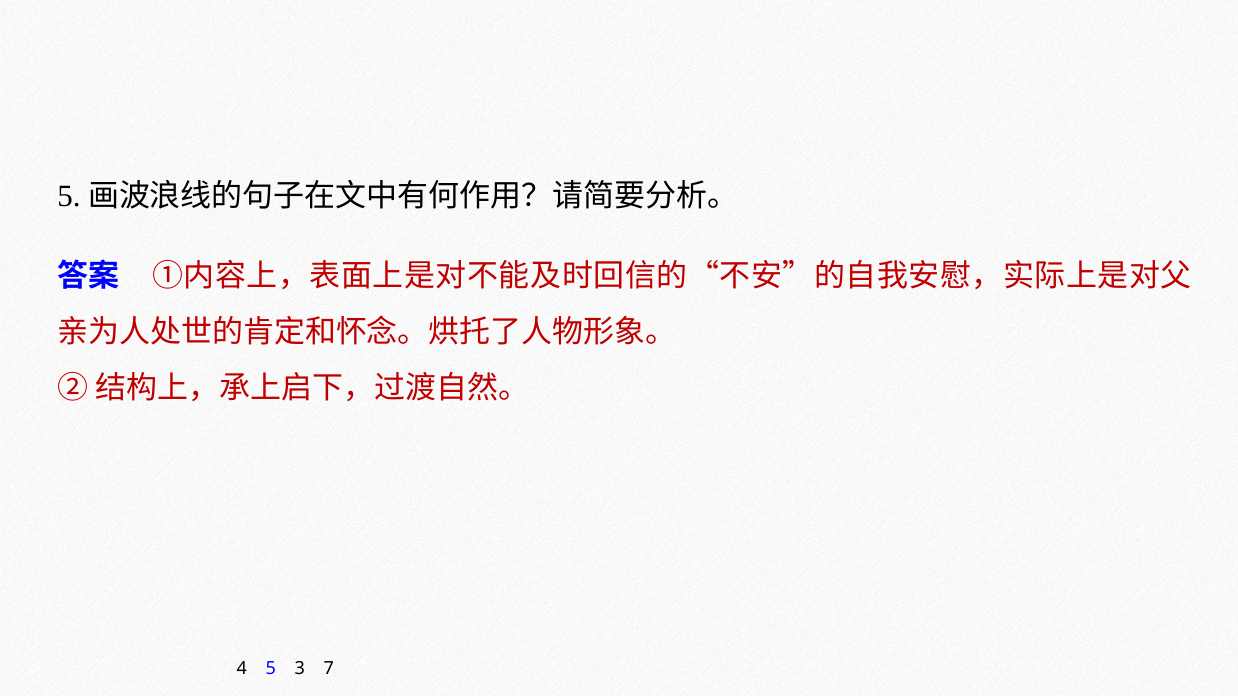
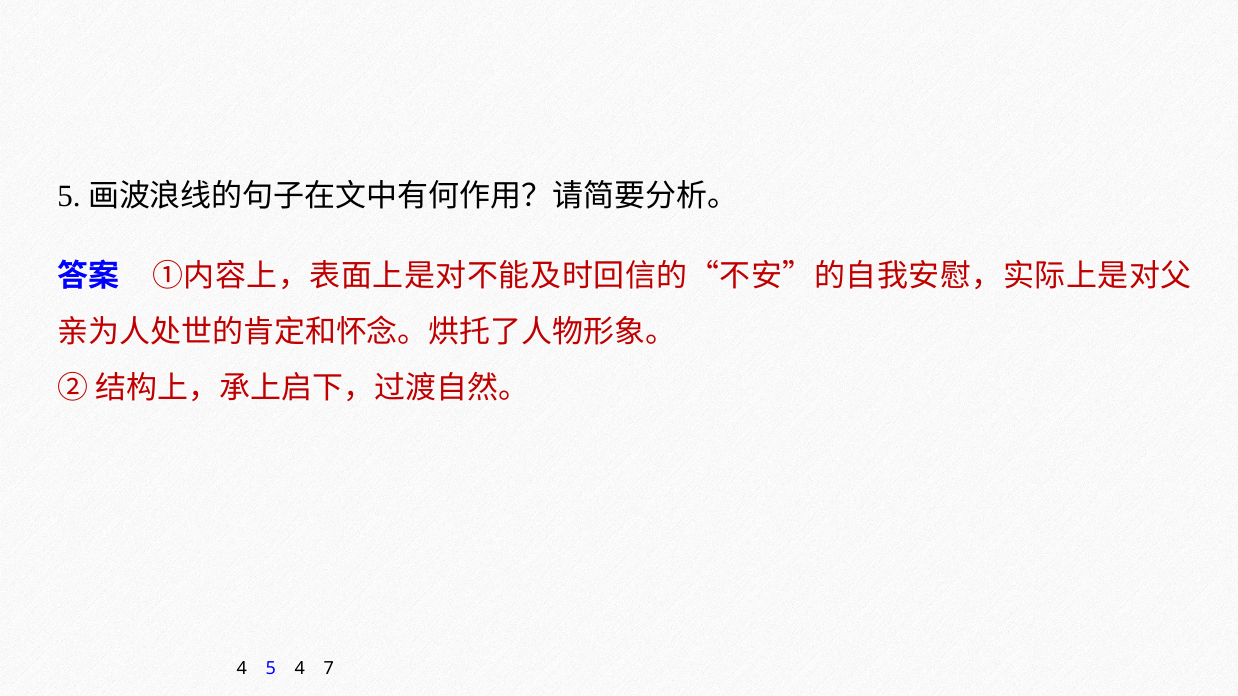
5 3: 3 -> 4 (300, 669)
